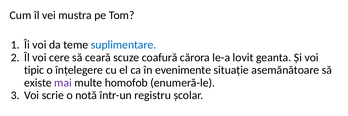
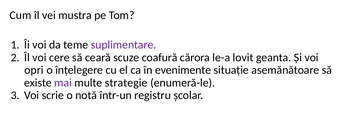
suplimentare colour: blue -> purple (124, 45)
tipic: tipic -> opri (34, 70)
homofob: homofob -> strategie (126, 83)
